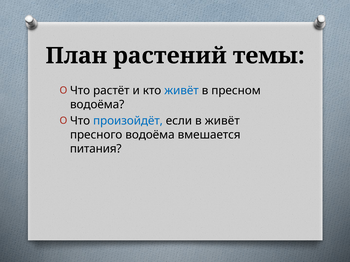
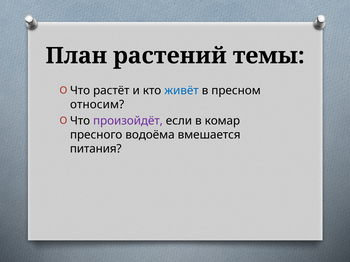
водоёма: водоёма -> относим (97, 105)
произойдёт colour: blue -> purple (128, 121)
в живёт: живёт -> комар (222, 121)
